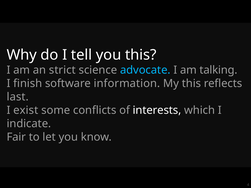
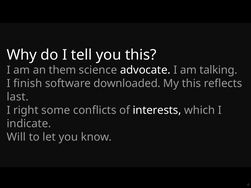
strict: strict -> them (62, 70)
advocate colour: light blue -> white (145, 70)
information: information -> downloaded (127, 84)
exist: exist -> right (26, 110)
Fair: Fair -> Will (16, 137)
